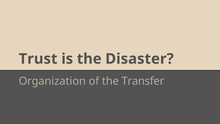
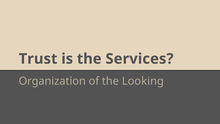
Disaster: Disaster -> Services (139, 59)
Transfer: Transfer -> Looking (143, 81)
